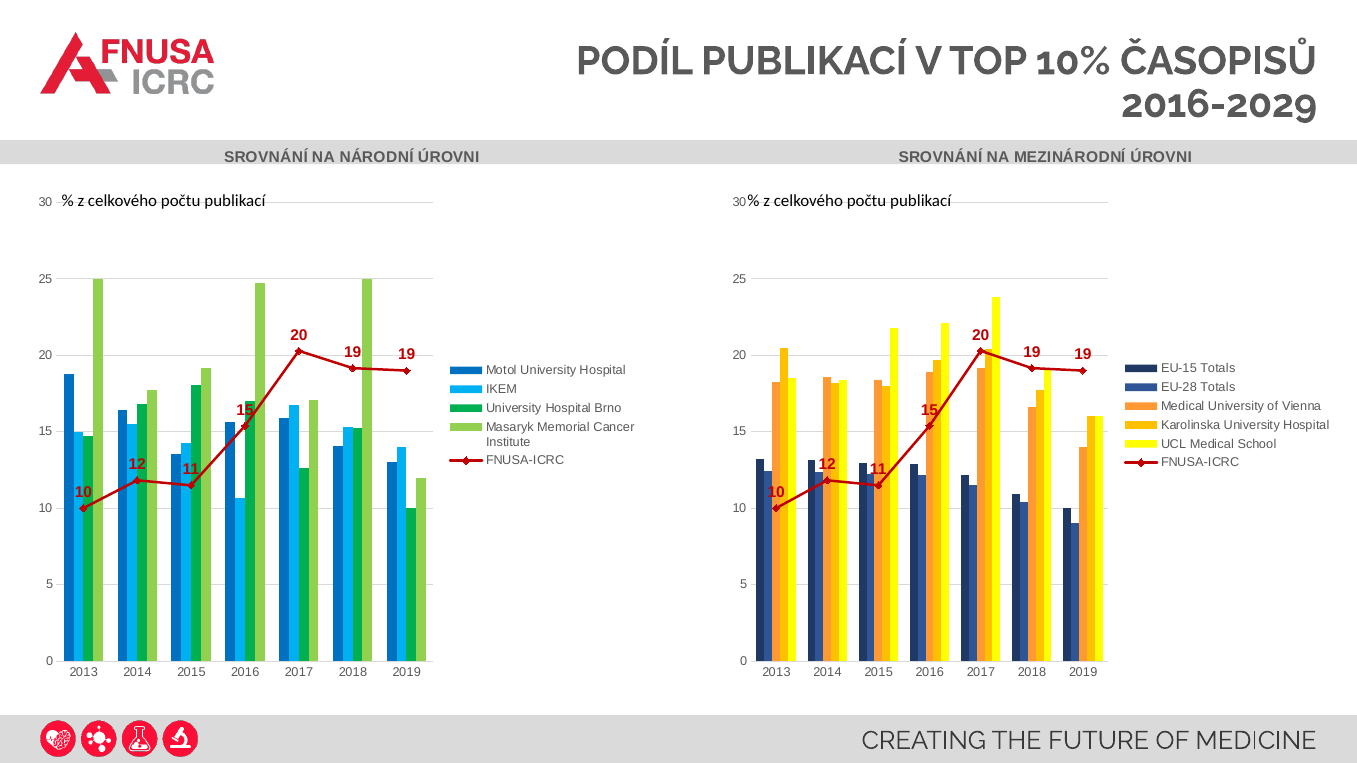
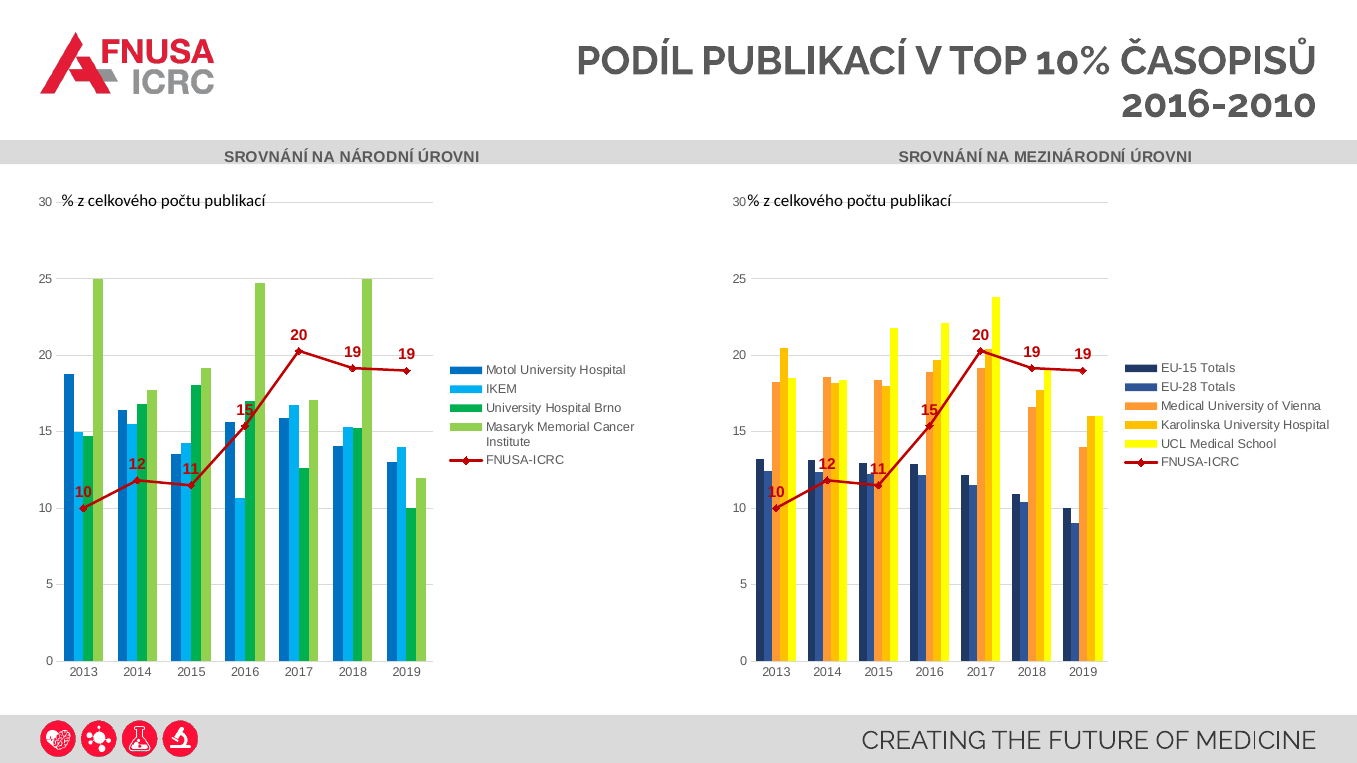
2016-2029: 2016-2029 -> 2016-2010 (1219, 104)
